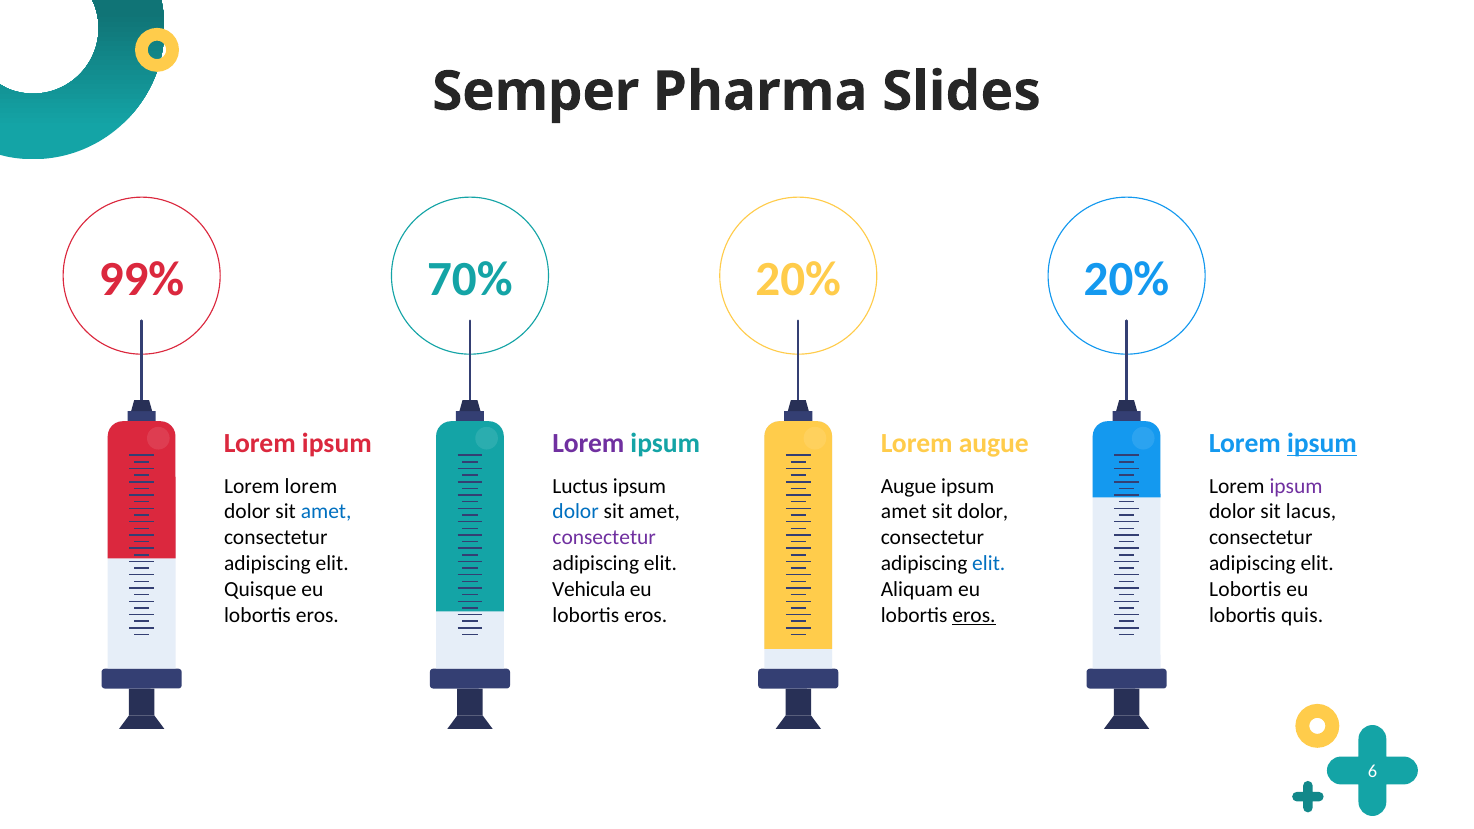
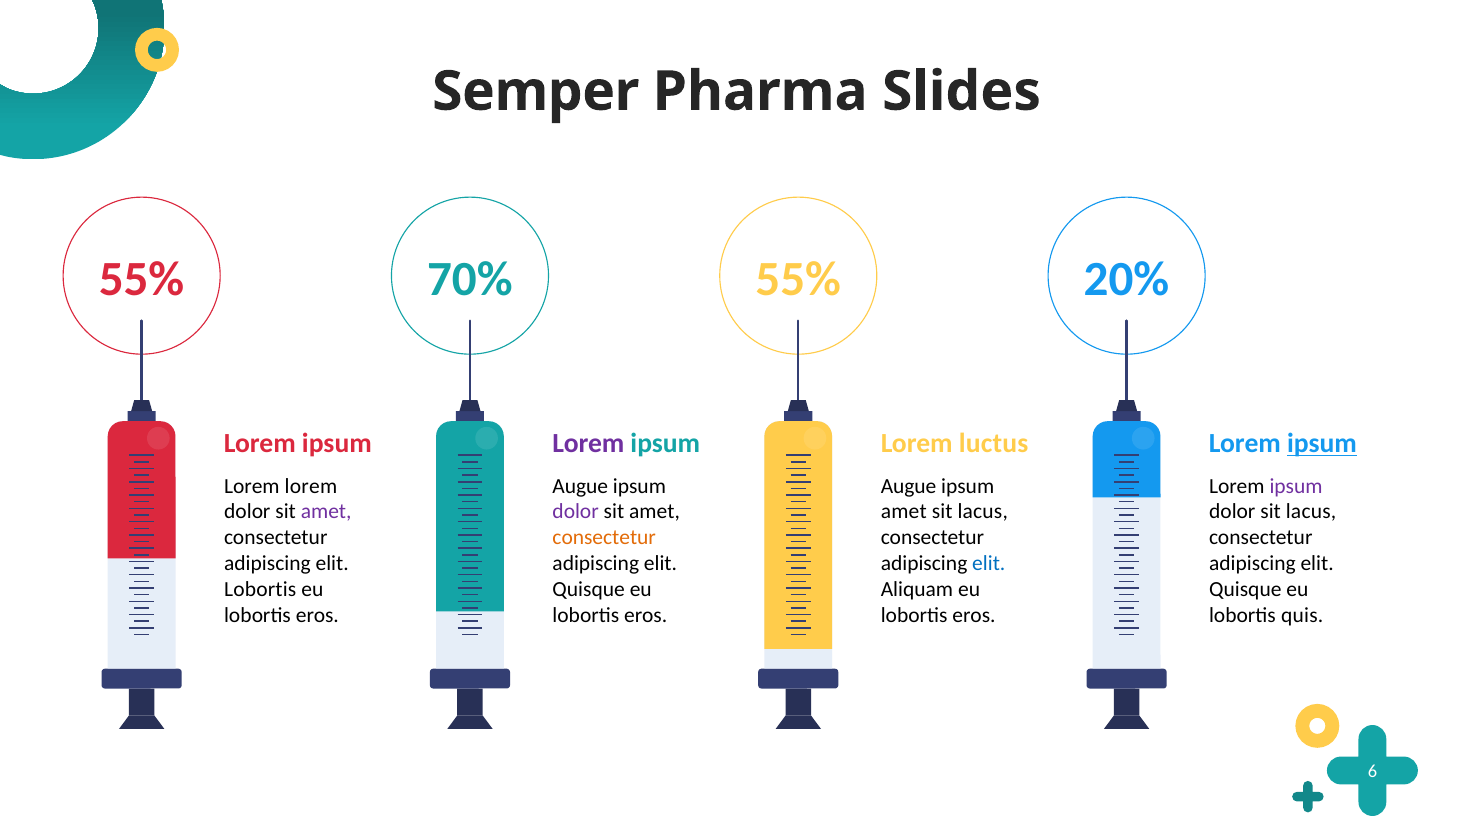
99%: 99% -> 55% (142, 279)
70% 20%: 20% -> 55% (798, 279)
Lorem augue: augue -> luctus (994, 444)
Luctus: Luctus -> Augue (580, 486)
amet colour: blue -> purple (326, 512)
dolor colour: blue -> purple (576, 512)
dolor: dolor -> lacus (983, 512)
consectetur colour: purple -> orange (604, 538)
Quisque: Quisque -> Lobortis (260, 589)
Vehicula: Vehicula -> Quisque (589, 589)
Lobortis: Lobortis -> Quisque (1245, 589)
eros underline: present -> none (974, 615)
